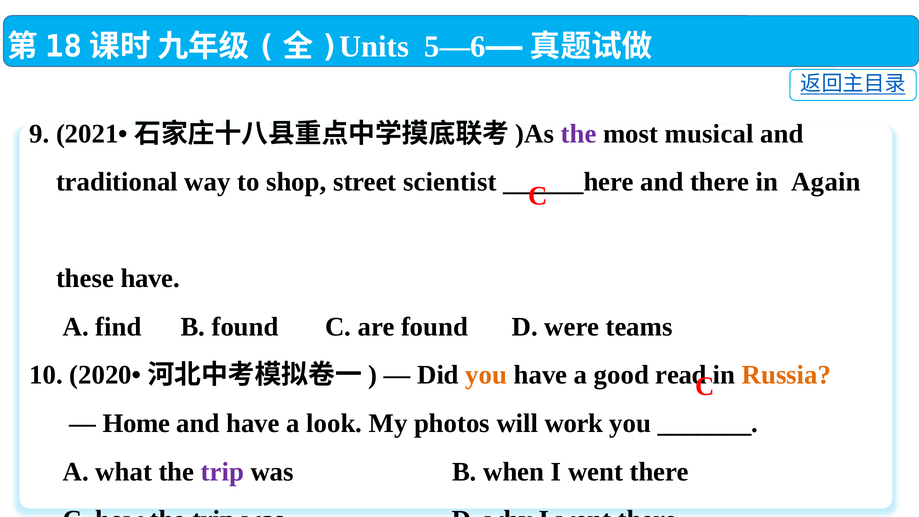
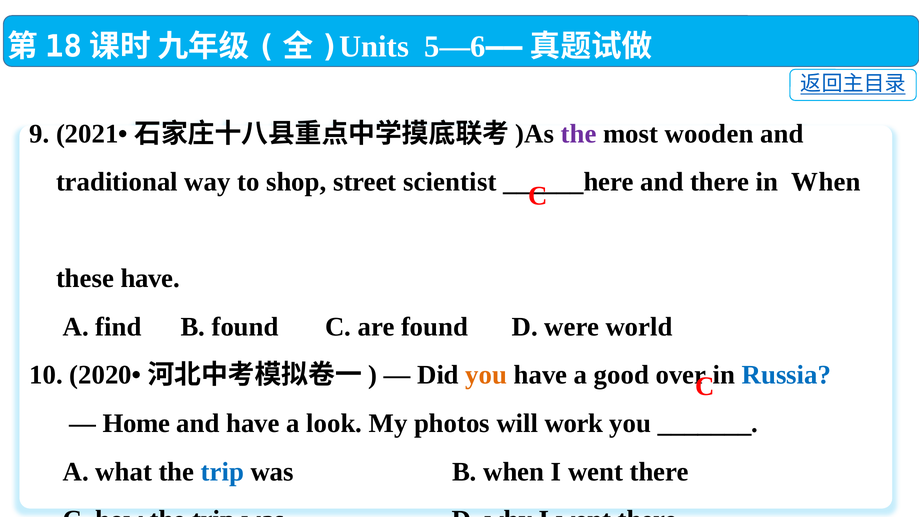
musical: musical -> wooden (709, 134)
in Again: Again -> When (826, 182)
teams: teams -> world (639, 327)
read: read -> over (681, 375)
Russia colour: orange -> blue (786, 375)
trip colour: purple -> blue (222, 472)
